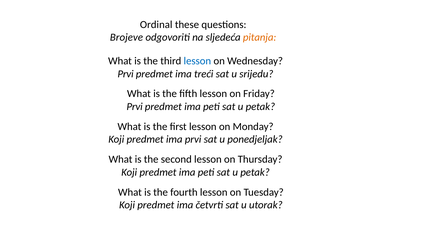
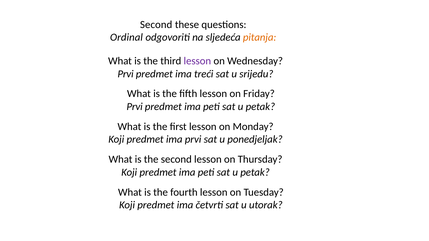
Ordinal: Ordinal -> Second (156, 25)
Brojeve: Brojeve -> Ordinal (126, 37)
lesson colour: blue -> purple (197, 61)
